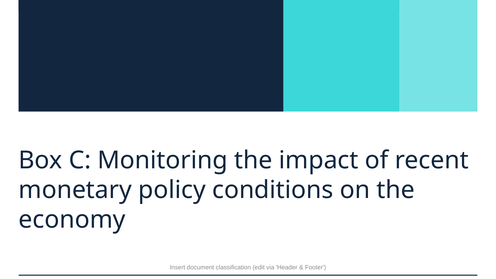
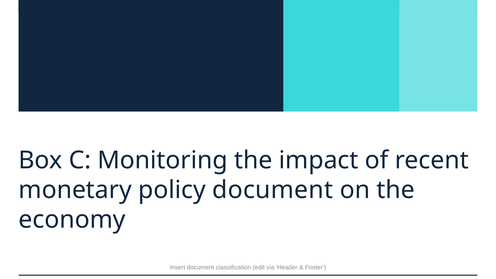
policy conditions: conditions -> document (273, 190)
